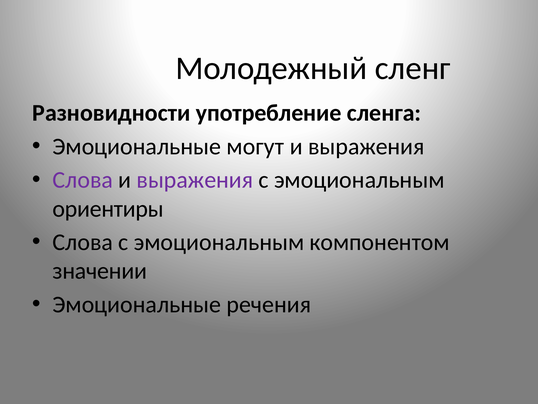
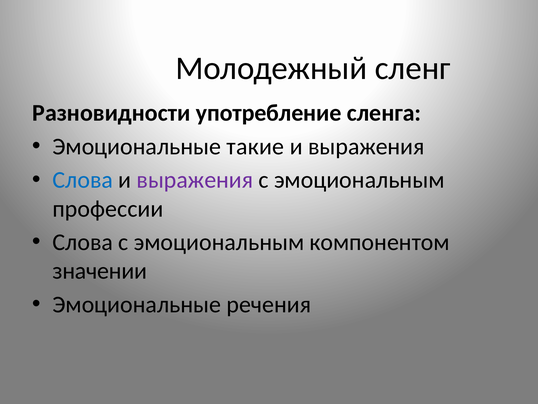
могут: могут -> такие (255, 146)
Слова colour: purple -> blue (83, 180)
ориентиры: ориентиры -> профессии (108, 209)
